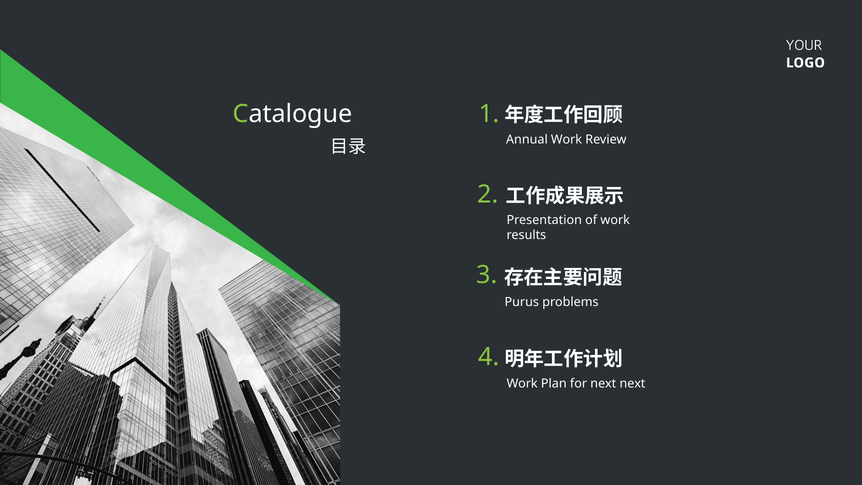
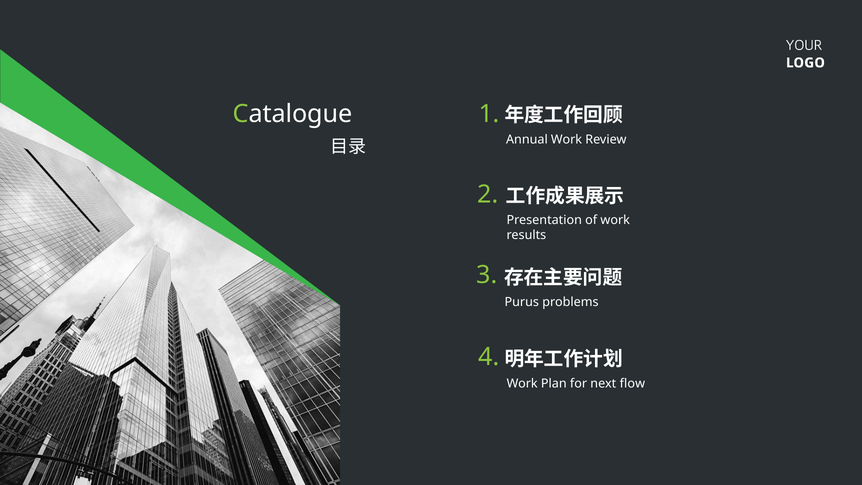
next next: next -> flow (632, 383)
